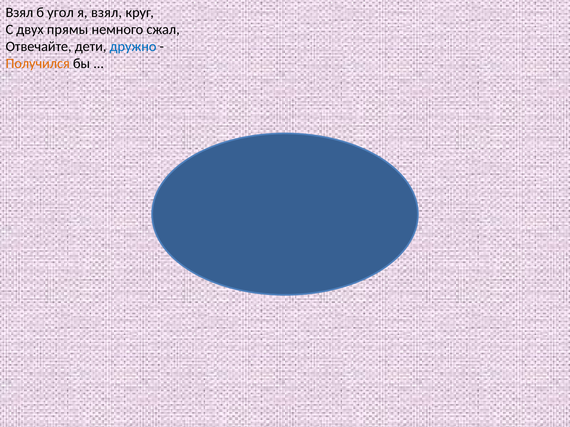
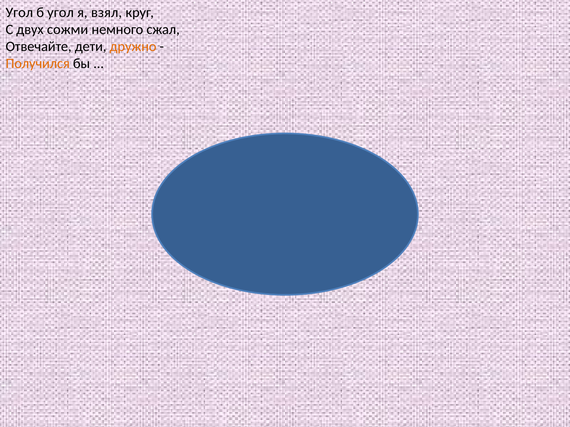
Взял: Взял -> Угол (19, 12)
прямы: прямы -> сожми (68, 29)
дружно colour: blue -> orange (133, 47)
